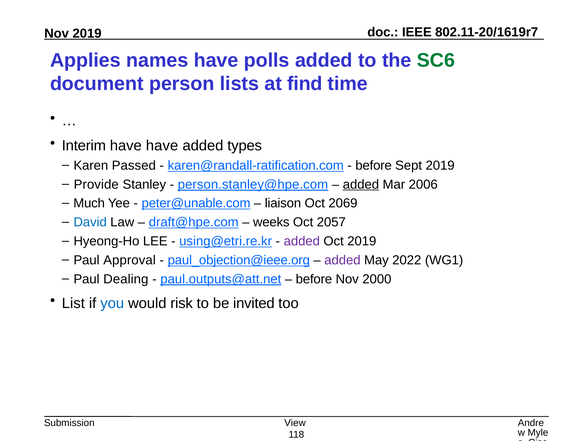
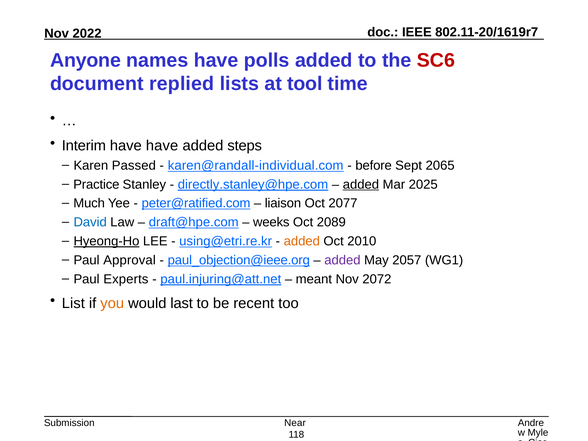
Nov 2019: 2019 -> 2022 (87, 33)
Applies: Applies -> Anyone (85, 60)
SC6 colour: green -> red (436, 60)
person: person -> replied (182, 84)
find: find -> tool (305, 84)
types: types -> steps (245, 146)
karen@randall-ratification.com: karen@randall-ratification.com -> karen@randall-individual.com (256, 165)
Sept 2019: 2019 -> 2065 (440, 165)
Provide: Provide -> Practice (96, 184)
person.stanley@hpe.com: person.stanley@hpe.com -> directly.stanley@hpe.com (253, 184)
2006: 2006 -> 2025 (423, 184)
peter@unable.com: peter@unable.com -> peter@ratified.com (196, 203)
2069: 2069 -> 2077 (343, 203)
2057: 2057 -> 2089 (331, 222)
Hyeong-Ho underline: none -> present (106, 241)
added colour: purple -> orange (302, 241)
Oct 2019: 2019 -> 2010 (362, 241)
2022: 2022 -> 2057 (407, 260)
Dealing: Dealing -> Experts (126, 279)
paul.outputs@att.net: paul.outputs@att.net -> paul.injuring@att.net (221, 279)
before: before -> meant (314, 279)
2000: 2000 -> 2072 (377, 279)
you colour: blue -> orange (112, 303)
risk: risk -> last (182, 303)
invited: invited -> recent (254, 303)
View: View -> Near (295, 423)
